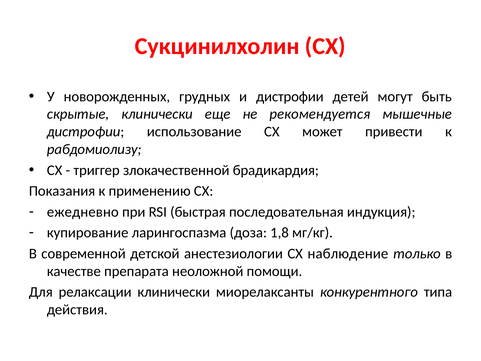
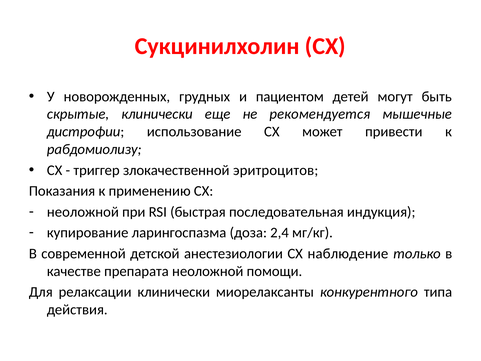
и дистрофии: дистрофии -> пациентом (290, 96)
брадикардия: брадикардия -> эритроцитов (276, 170)
ежедневно: ежедневно -> неоложной (83, 212)
1,8: 1,8 -> 2,4 (280, 233)
